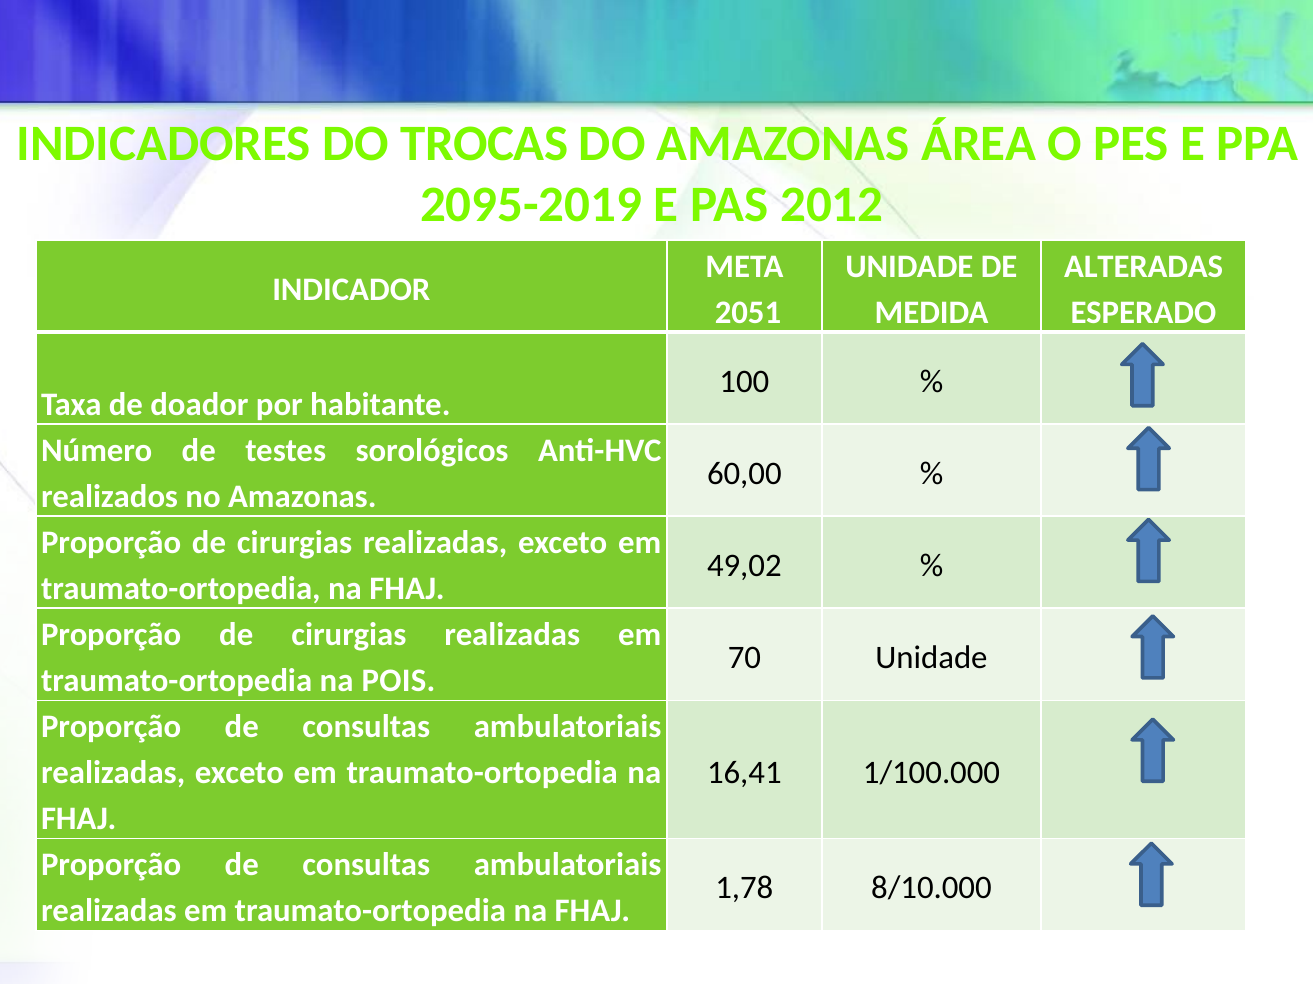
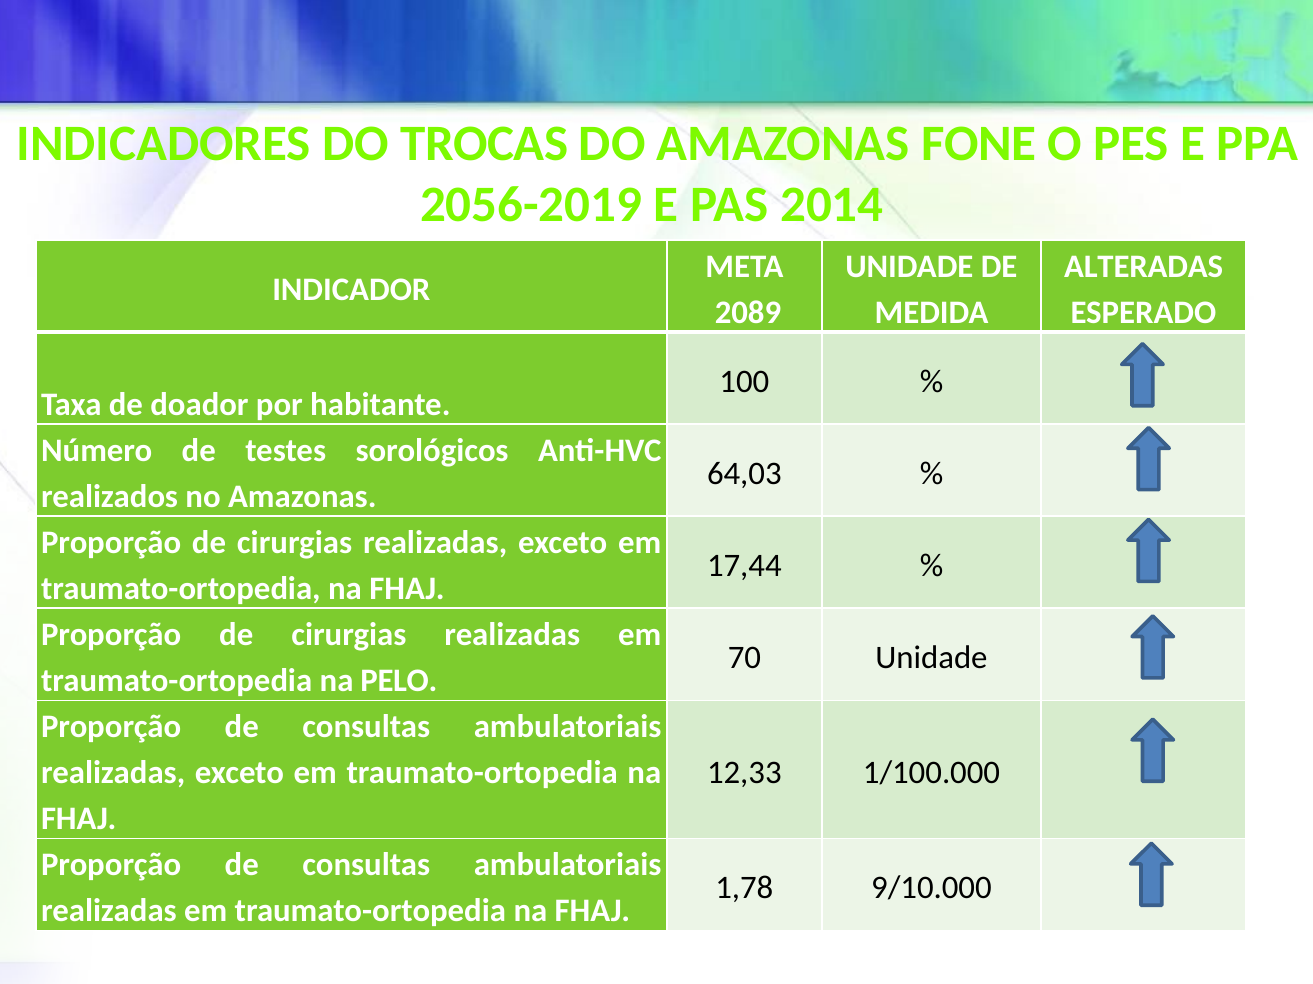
ÁREA: ÁREA -> FONE (979, 144)
2095-2019: 2095-2019 -> 2056-2019 (531, 205)
2012: 2012 -> 2014 (832, 205)
2051: 2051 -> 2089 (748, 313)
60,00: 60,00 -> 64,03 (744, 474)
49,02: 49,02 -> 17,44 (744, 566)
POIS: POIS -> PELO (399, 681)
16,41: 16,41 -> 12,33 (744, 773)
8/10.000: 8/10.000 -> 9/10.000 (931, 889)
